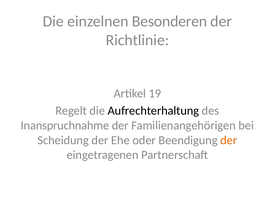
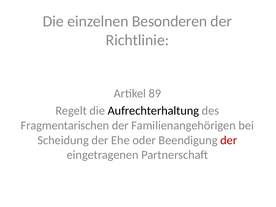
19: 19 -> 89 (155, 94)
Inanspruchnahme: Inanspruchnahme -> Fragmentarischen (65, 125)
der colour: orange -> red (229, 140)
